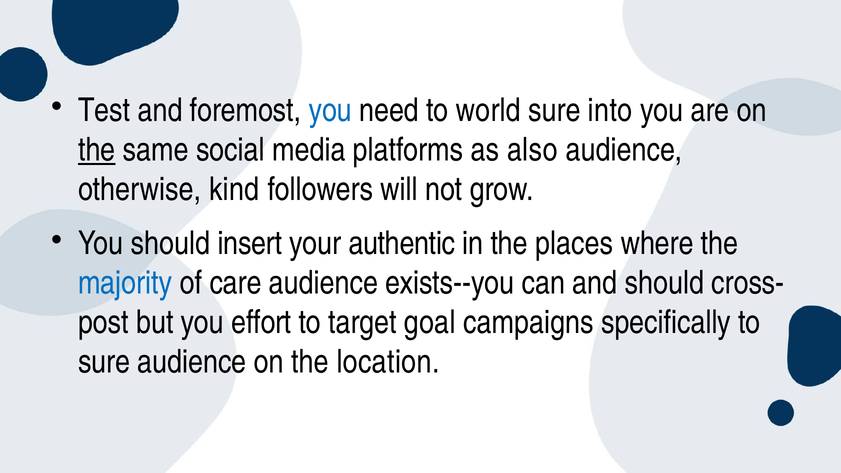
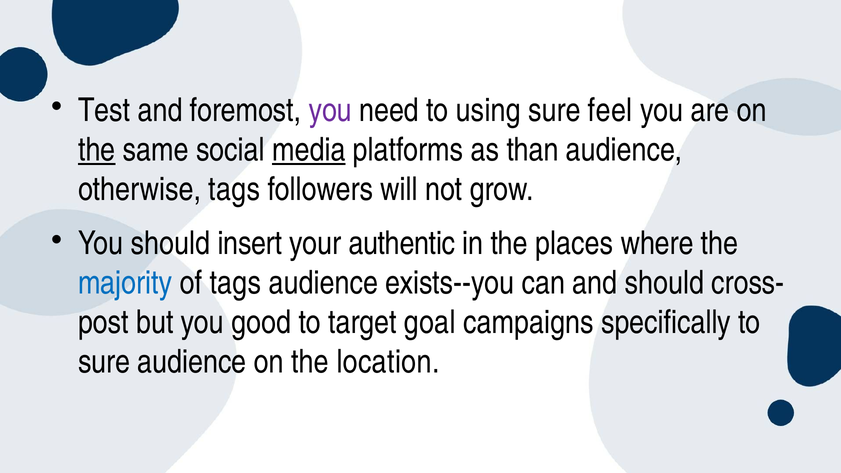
you colour: blue -> purple (330, 110)
world: world -> using (488, 110)
into: into -> feel (610, 110)
media underline: none -> present (309, 150)
also: also -> than (533, 150)
otherwise kind: kind -> tags (234, 189)
of care: care -> tags (235, 283)
effort: effort -> good (261, 322)
